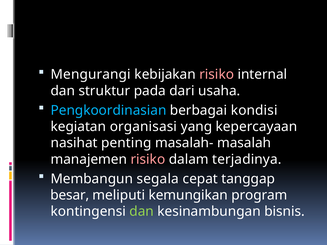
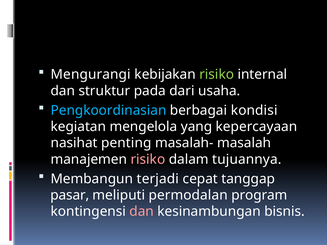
risiko colour: pink -> light green (217, 75)
organisasi: organisasi -> mengelola (143, 127)
terjadinya: terjadinya -> tujuannya (247, 159)
segala: segala -> terjadi (158, 179)
besar: besar -> pasar (70, 195)
kemungikan: kemungikan -> permodalan (188, 195)
dan colour: light green -> pink (142, 212)
